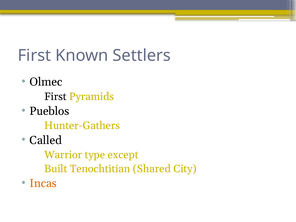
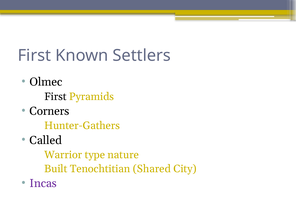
Pueblos: Pueblos -> Corners (49, 111)
except: except -> nature (123, 155)
Incas colour: orange -> purple (43, 183)
